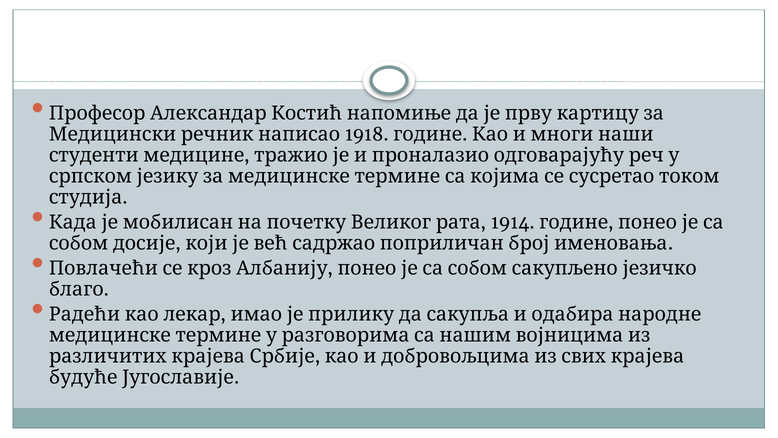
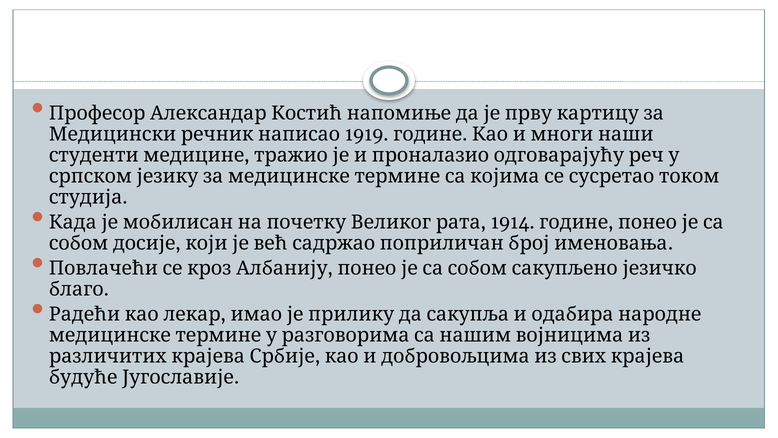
1918: 1918 -> 1919 (367, 134)
